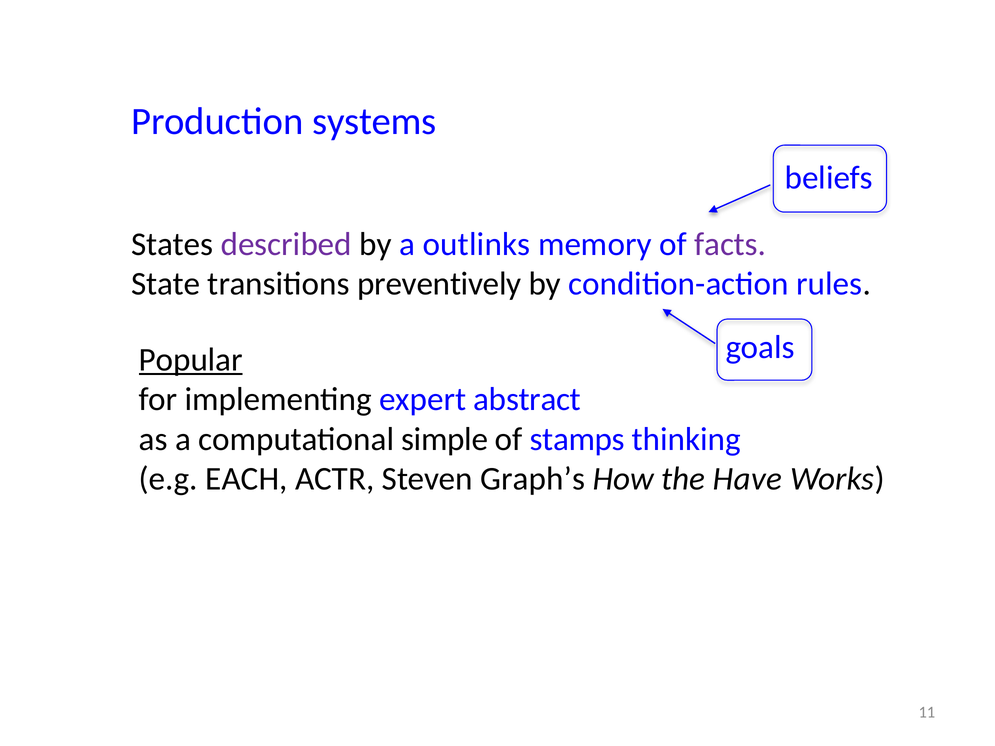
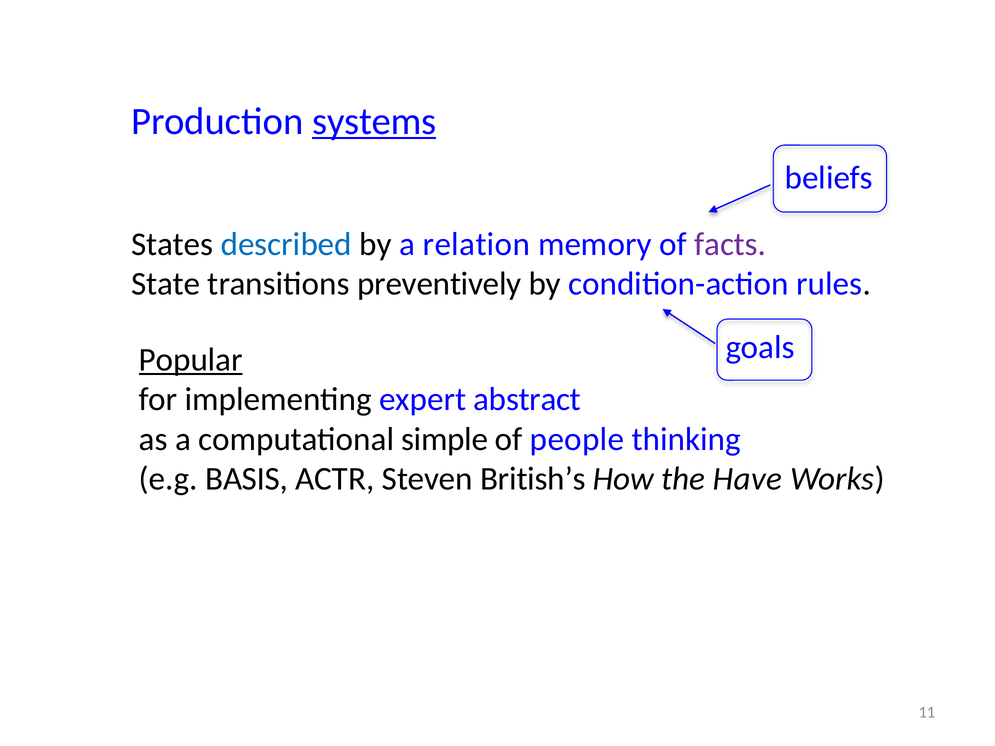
systems underline: none -> present (374, 121)
described colour: purple -> blue (286, 244)
outlinks: outlinks -> relation (476, 244)
stamps: stamps -> people (577, 439)
EACH: EACH -> BASIS (247, 479)
Graph’s: Graph’s -> British’s (533, 479)
